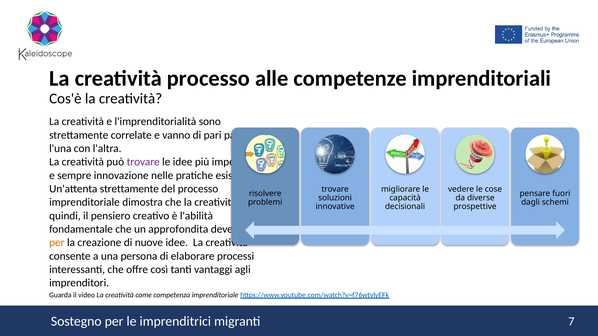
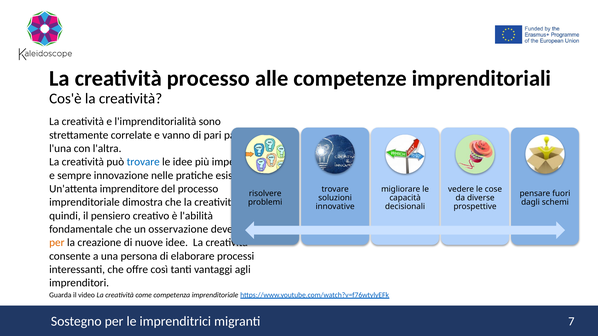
trovare colour: purple -> blue (143, 162)
Un'attenta strettamente: strettamente -> imprenditore (129, 189)
approfondita: approfondita -> osservazione (178, 229)
